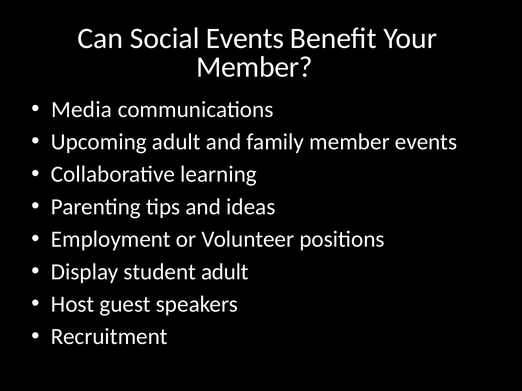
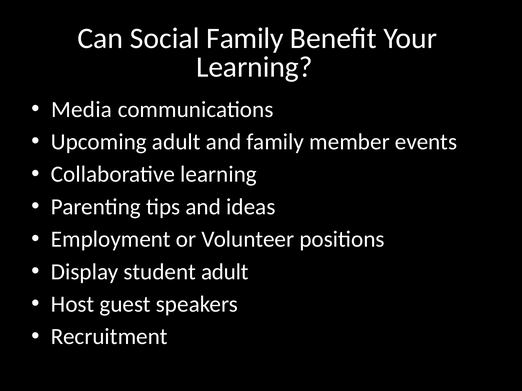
Social Events: Events -> Family (245, 38)
Member: Member -> Learning (254, 67)
